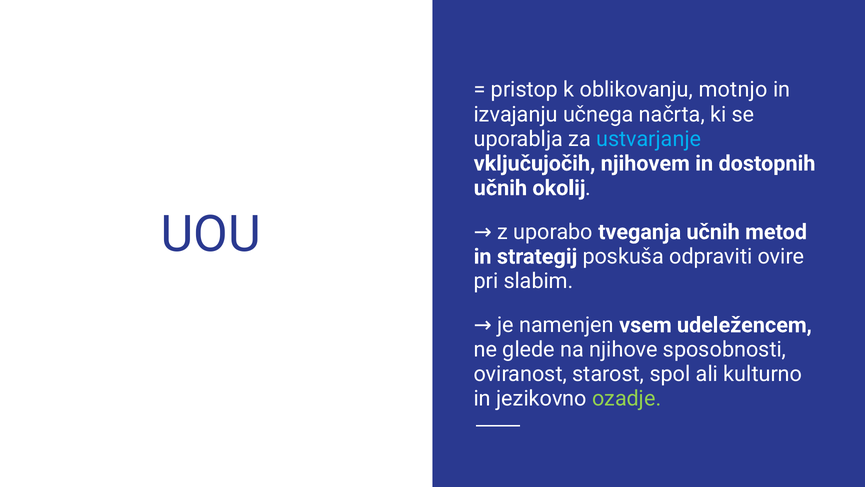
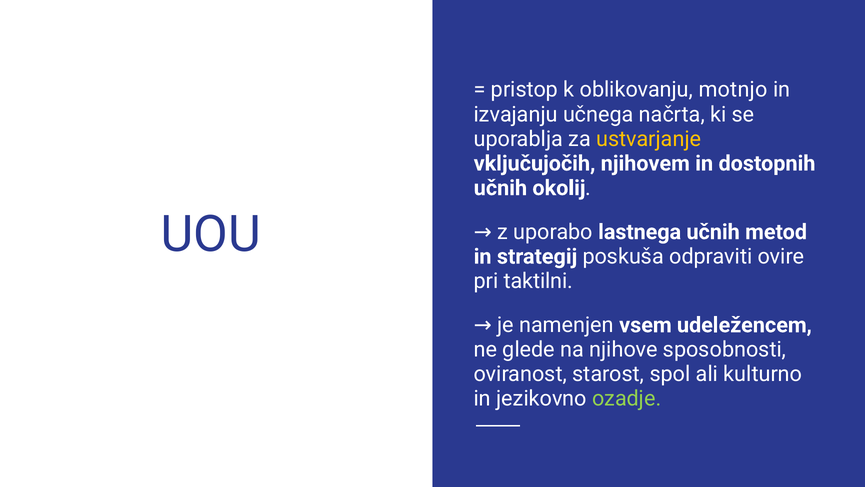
ustvarjanje colour: light blue -> yellow (649, 139)
tveganja: tveganja -> lastnega (640, 232)
slabim: slabim -> taktilni (538, 281)
